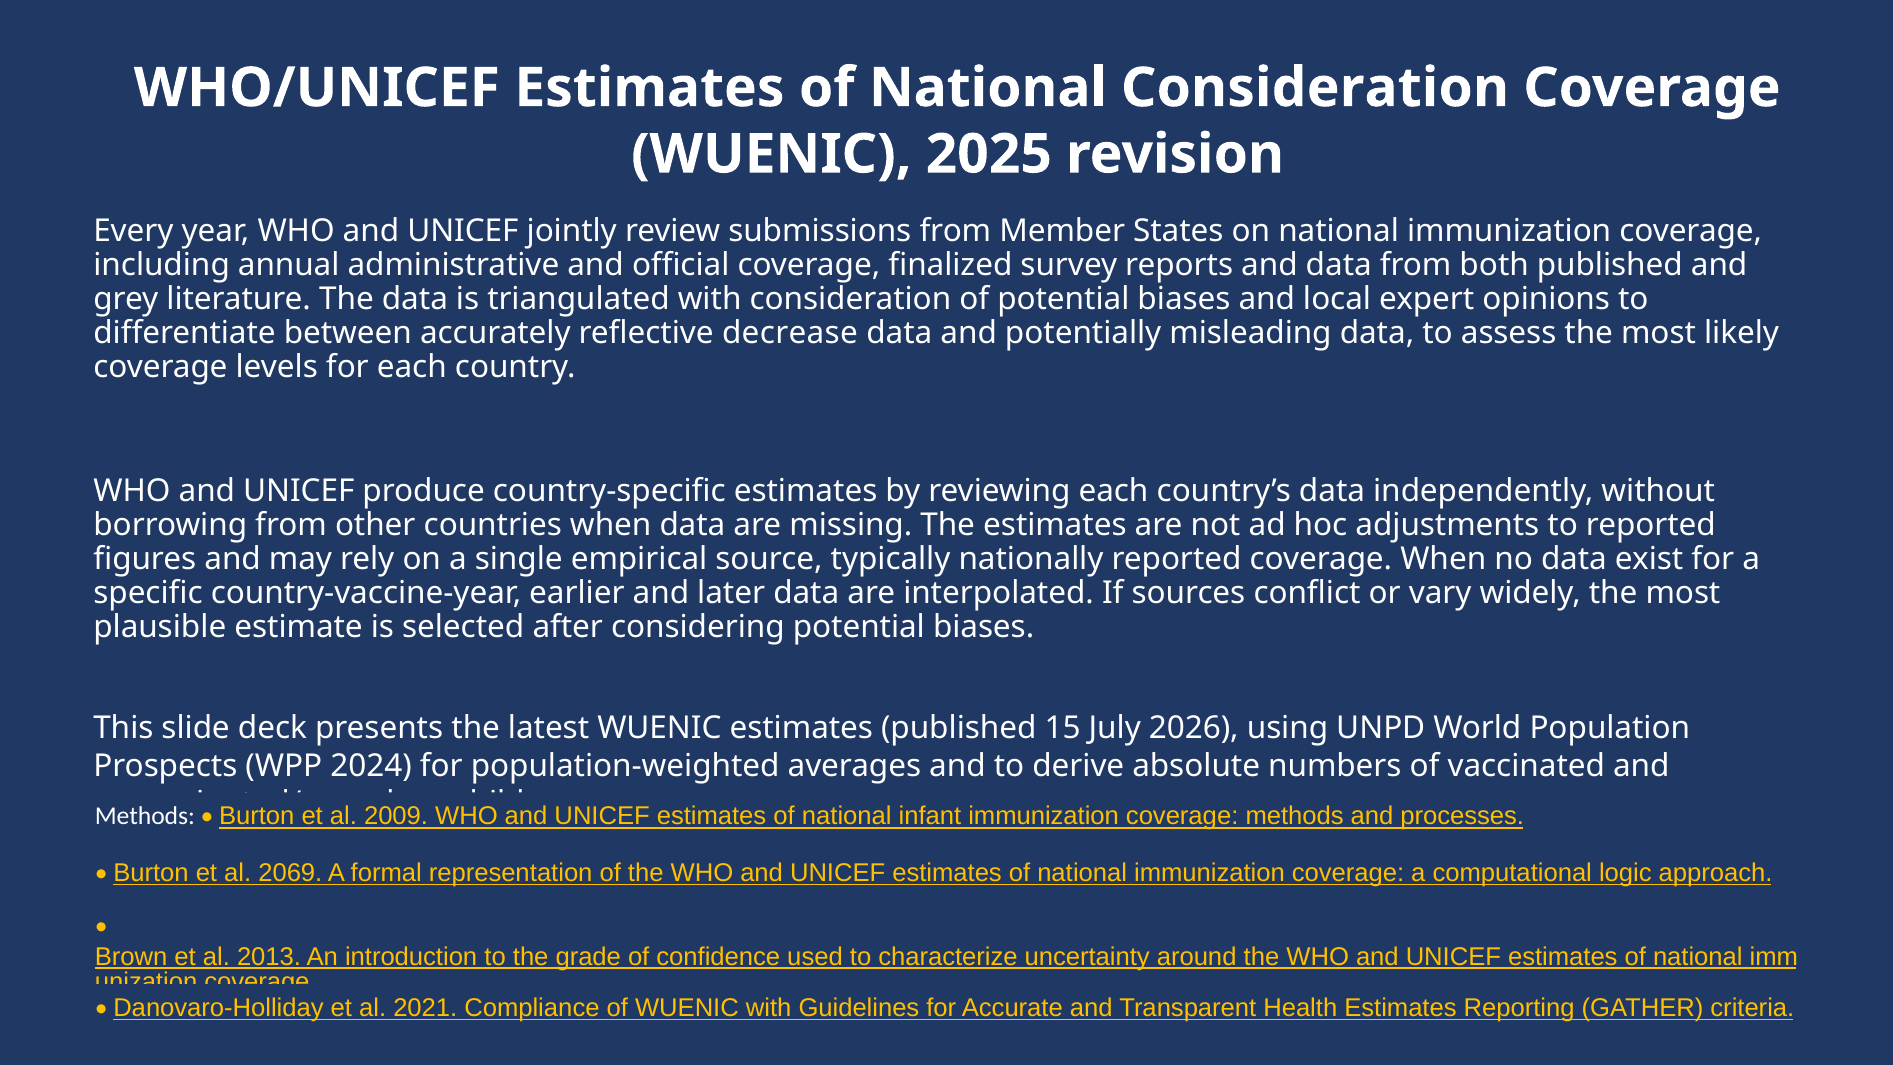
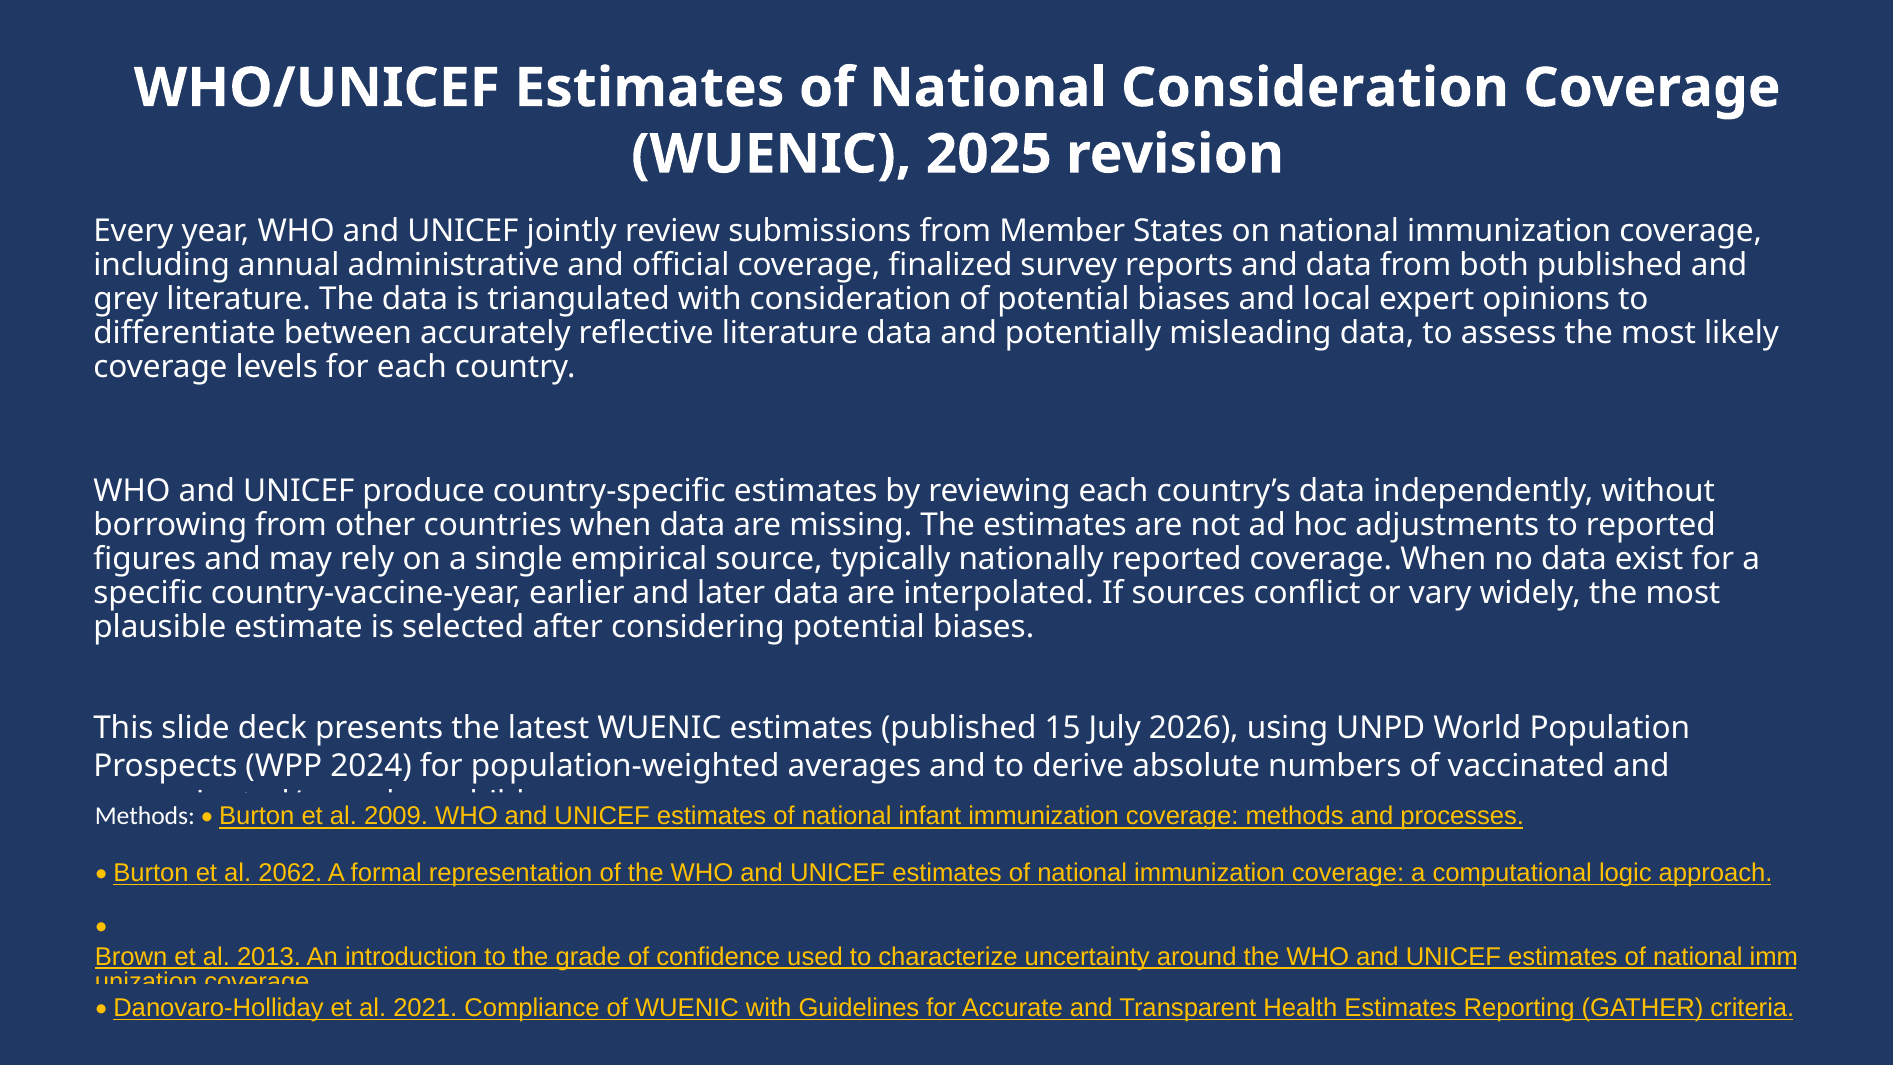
reflective decrease: decrease -> literature (790, 333)
2069: 2069 -> 2062 (290, 873)
